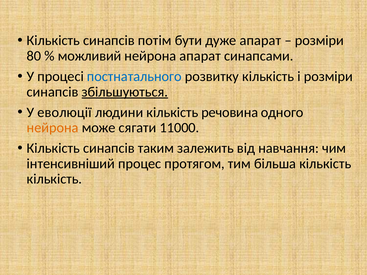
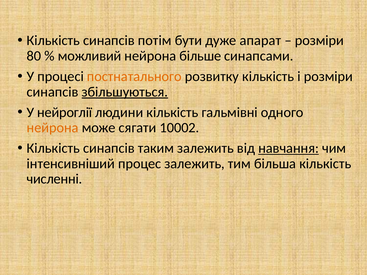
нейрона апарат: апарат -> більше (200, 56)
постнатального colour: blue -> orange (134, 76)
еволюції: еволюції -> нейроглії (65, 112)
речовина: речовина -> гальмівні (230, 112)
11000: 11000 -> 10002 (179, 128)
навчання underline: none -> present (289, 148)
процес протягом: протягом -> залежить (195, 164)
кількість: кількість -> численні (54, 179)
